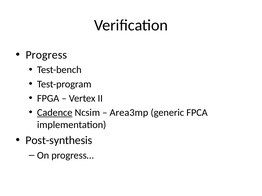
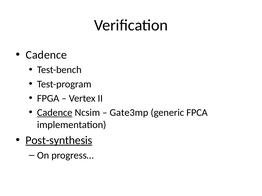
Progress: Progress -> Cadence (46, 55)
Area3mp: Area3mp -> Gate3mp (129, 113)
Post-synthesis underline: none -> present (59, 141)
